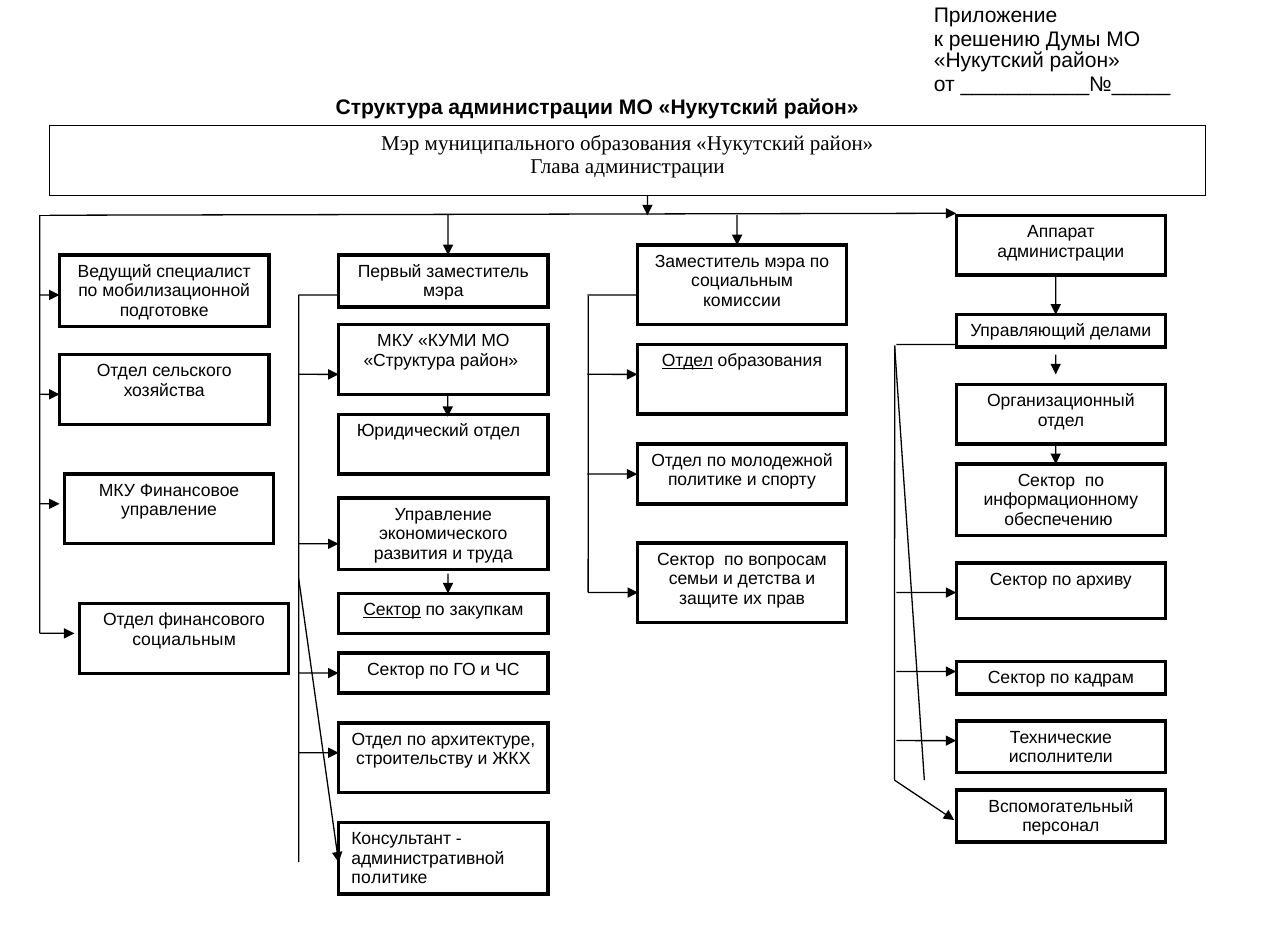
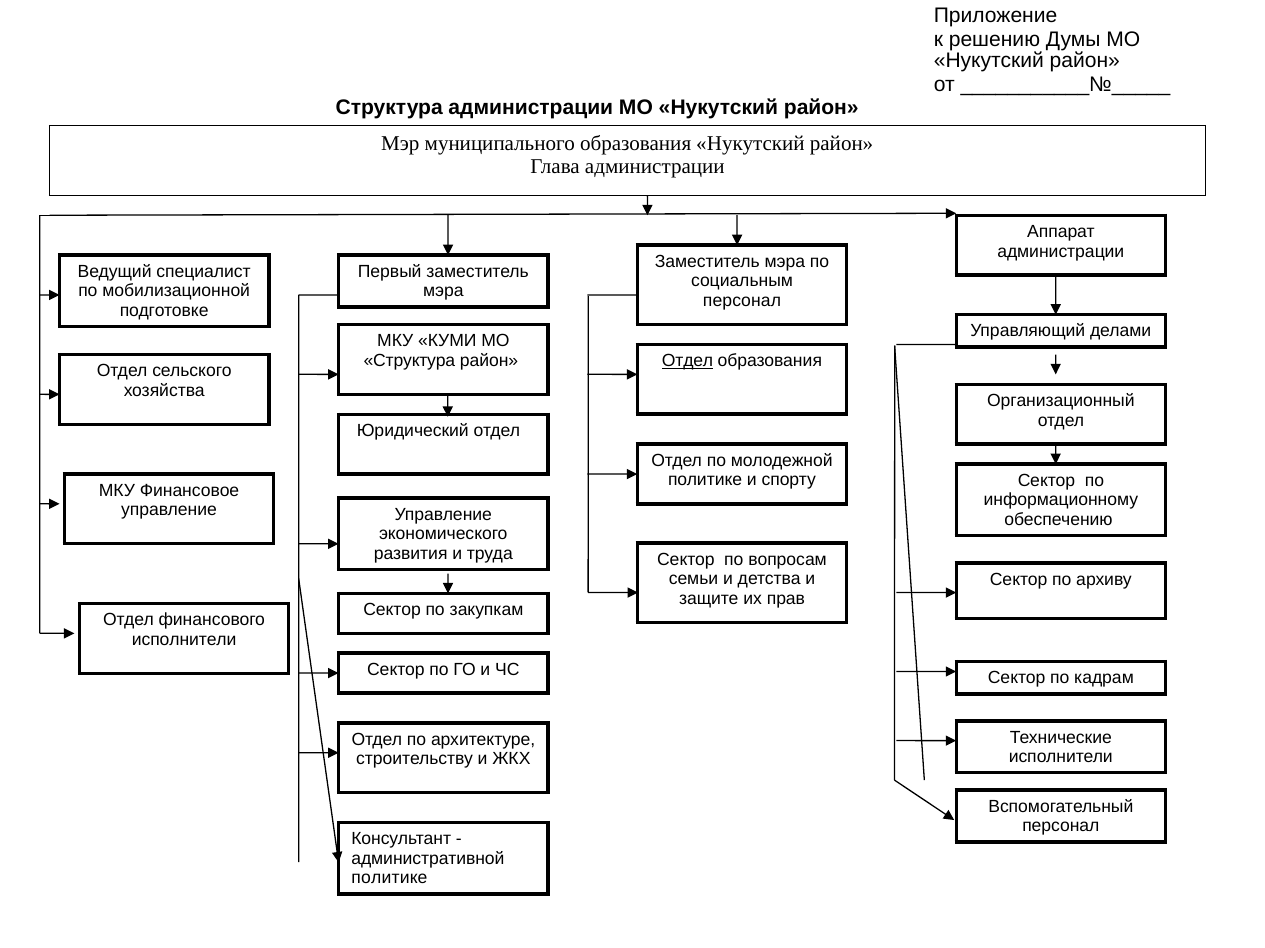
комиссии: комиссии -> персонал (742, 301)
Сектор underline: present -> none (392, 610)
социальным: социальным -> исполнители (184, 640)
